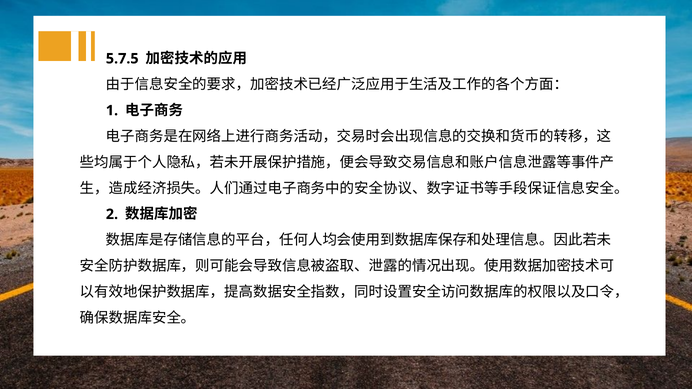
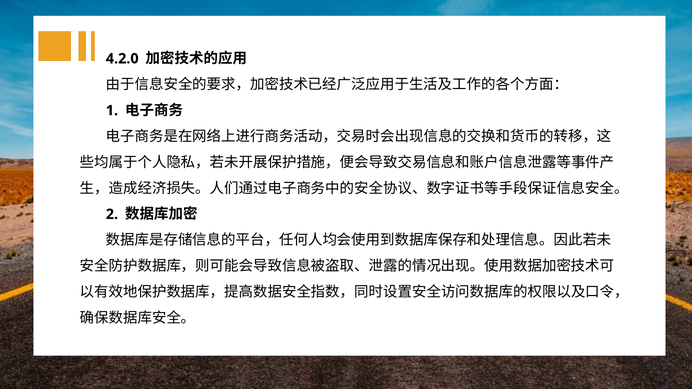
5.7.5: 5.7.5 -> 4.2.0 (122, 59)
